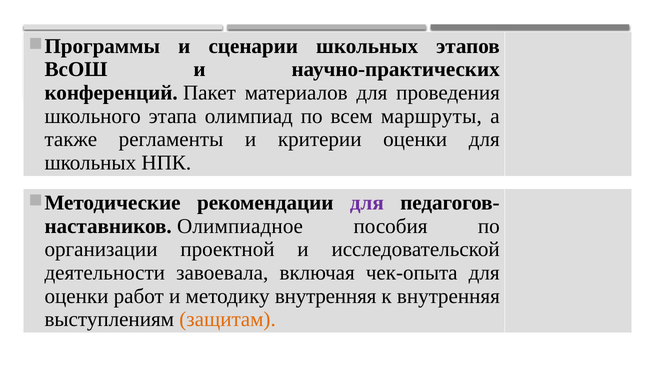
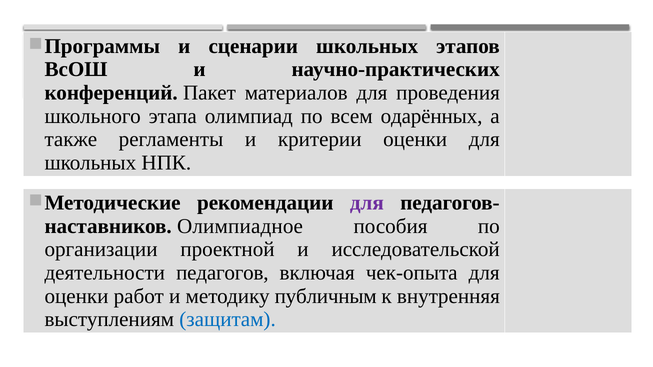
маршруты: маршруты -> одарённых (432, 116)
завоевала: завоевала -> педагогов (222, 273)
методику внутренняя: внутренняя -> публичным (326, 296)
защитам colour: orange -> blue (228, 320)
